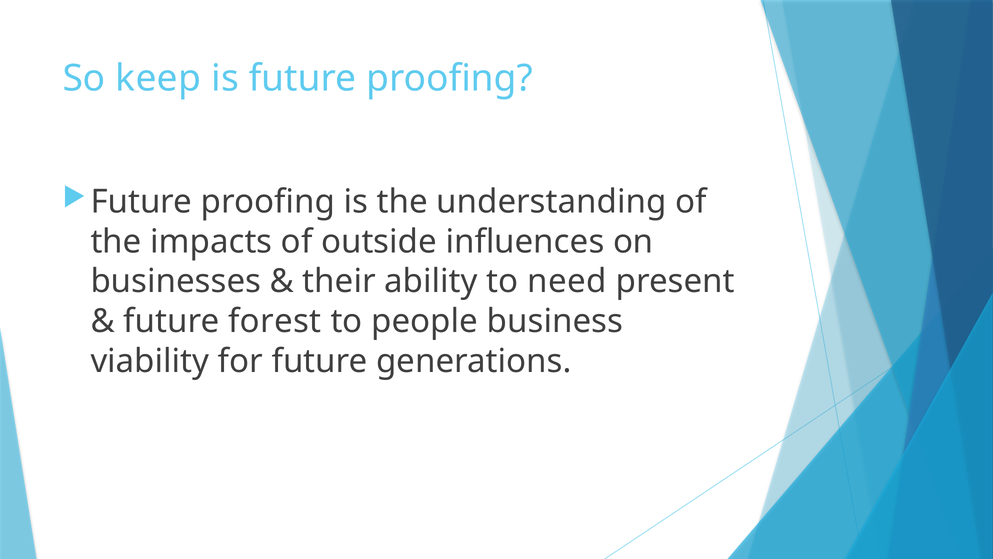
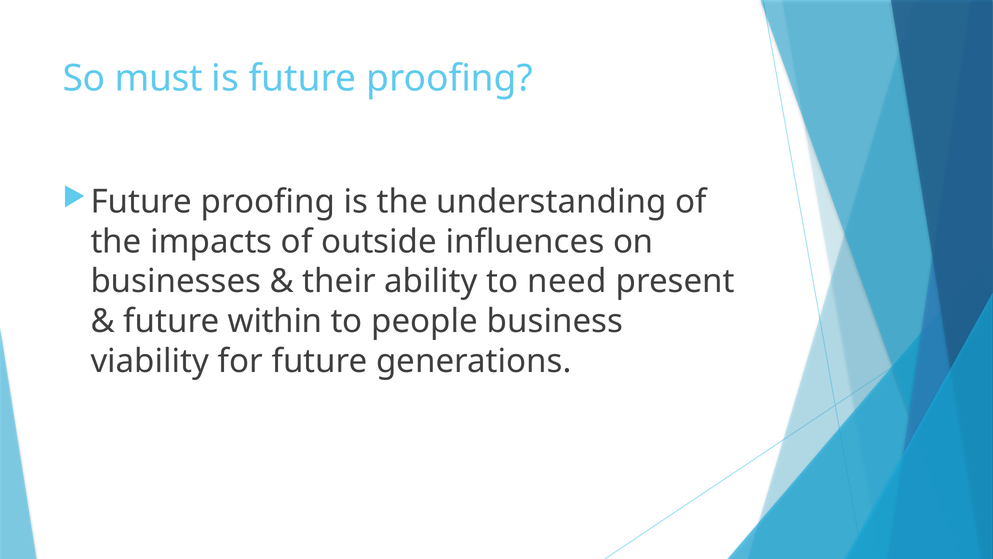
keep: keep -> must (159, 78)
forest: forest -> within (275, 321)
